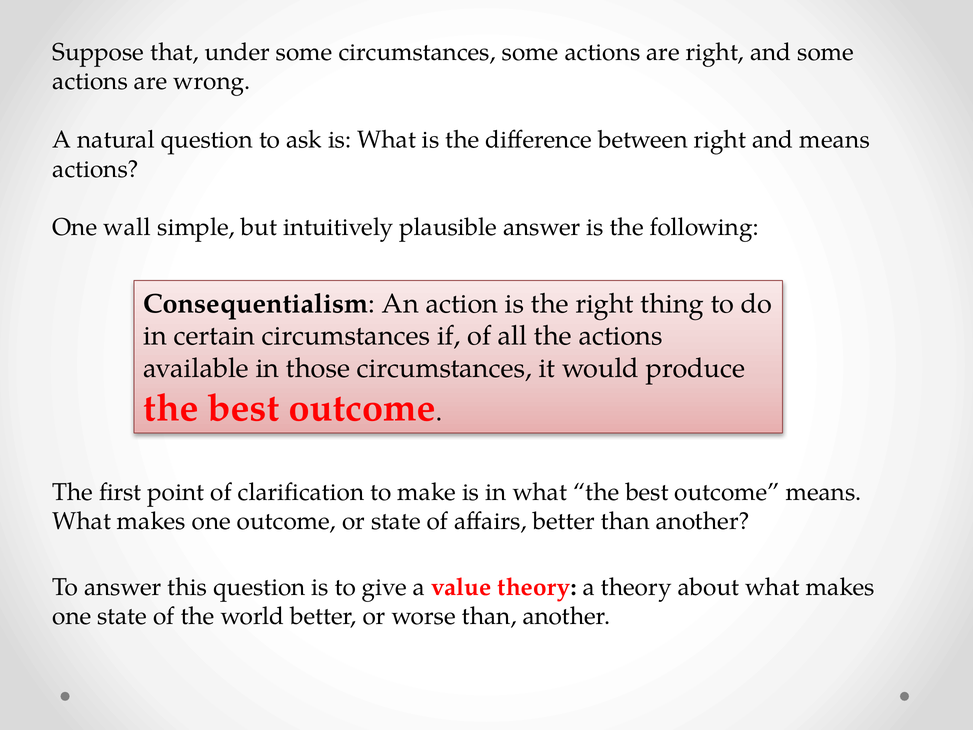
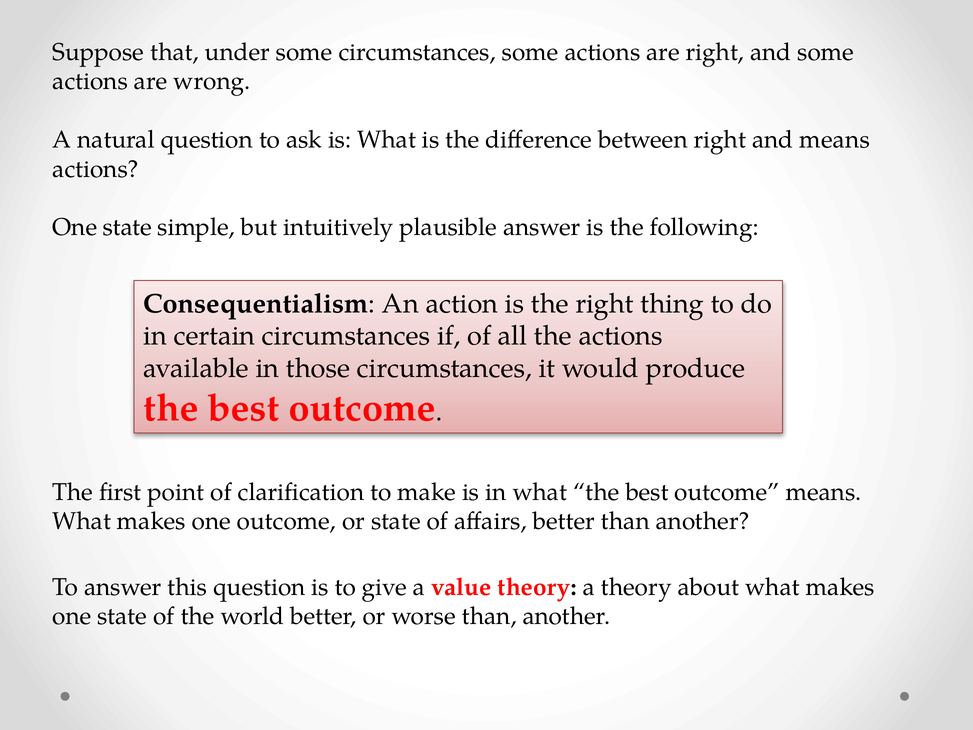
wall: wall -> state (127, 227)
